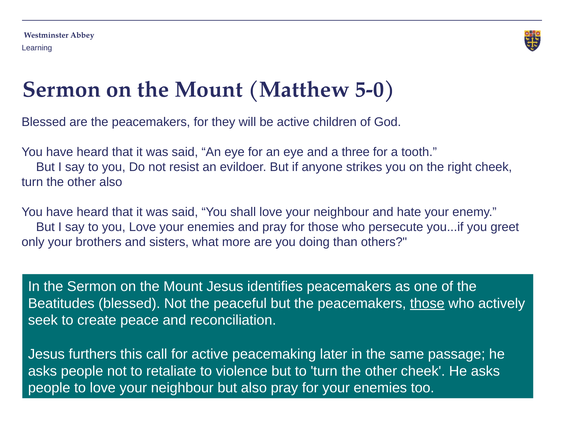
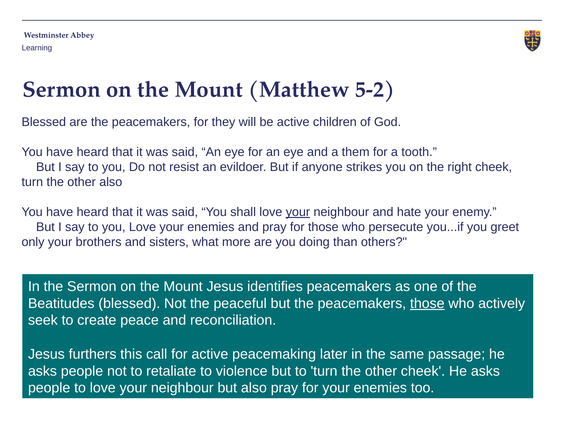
5-0: 5-0 -> 5-2 (375, 90)
three: three -> them (356, 152)
your underline: none -> present (298, 212)
